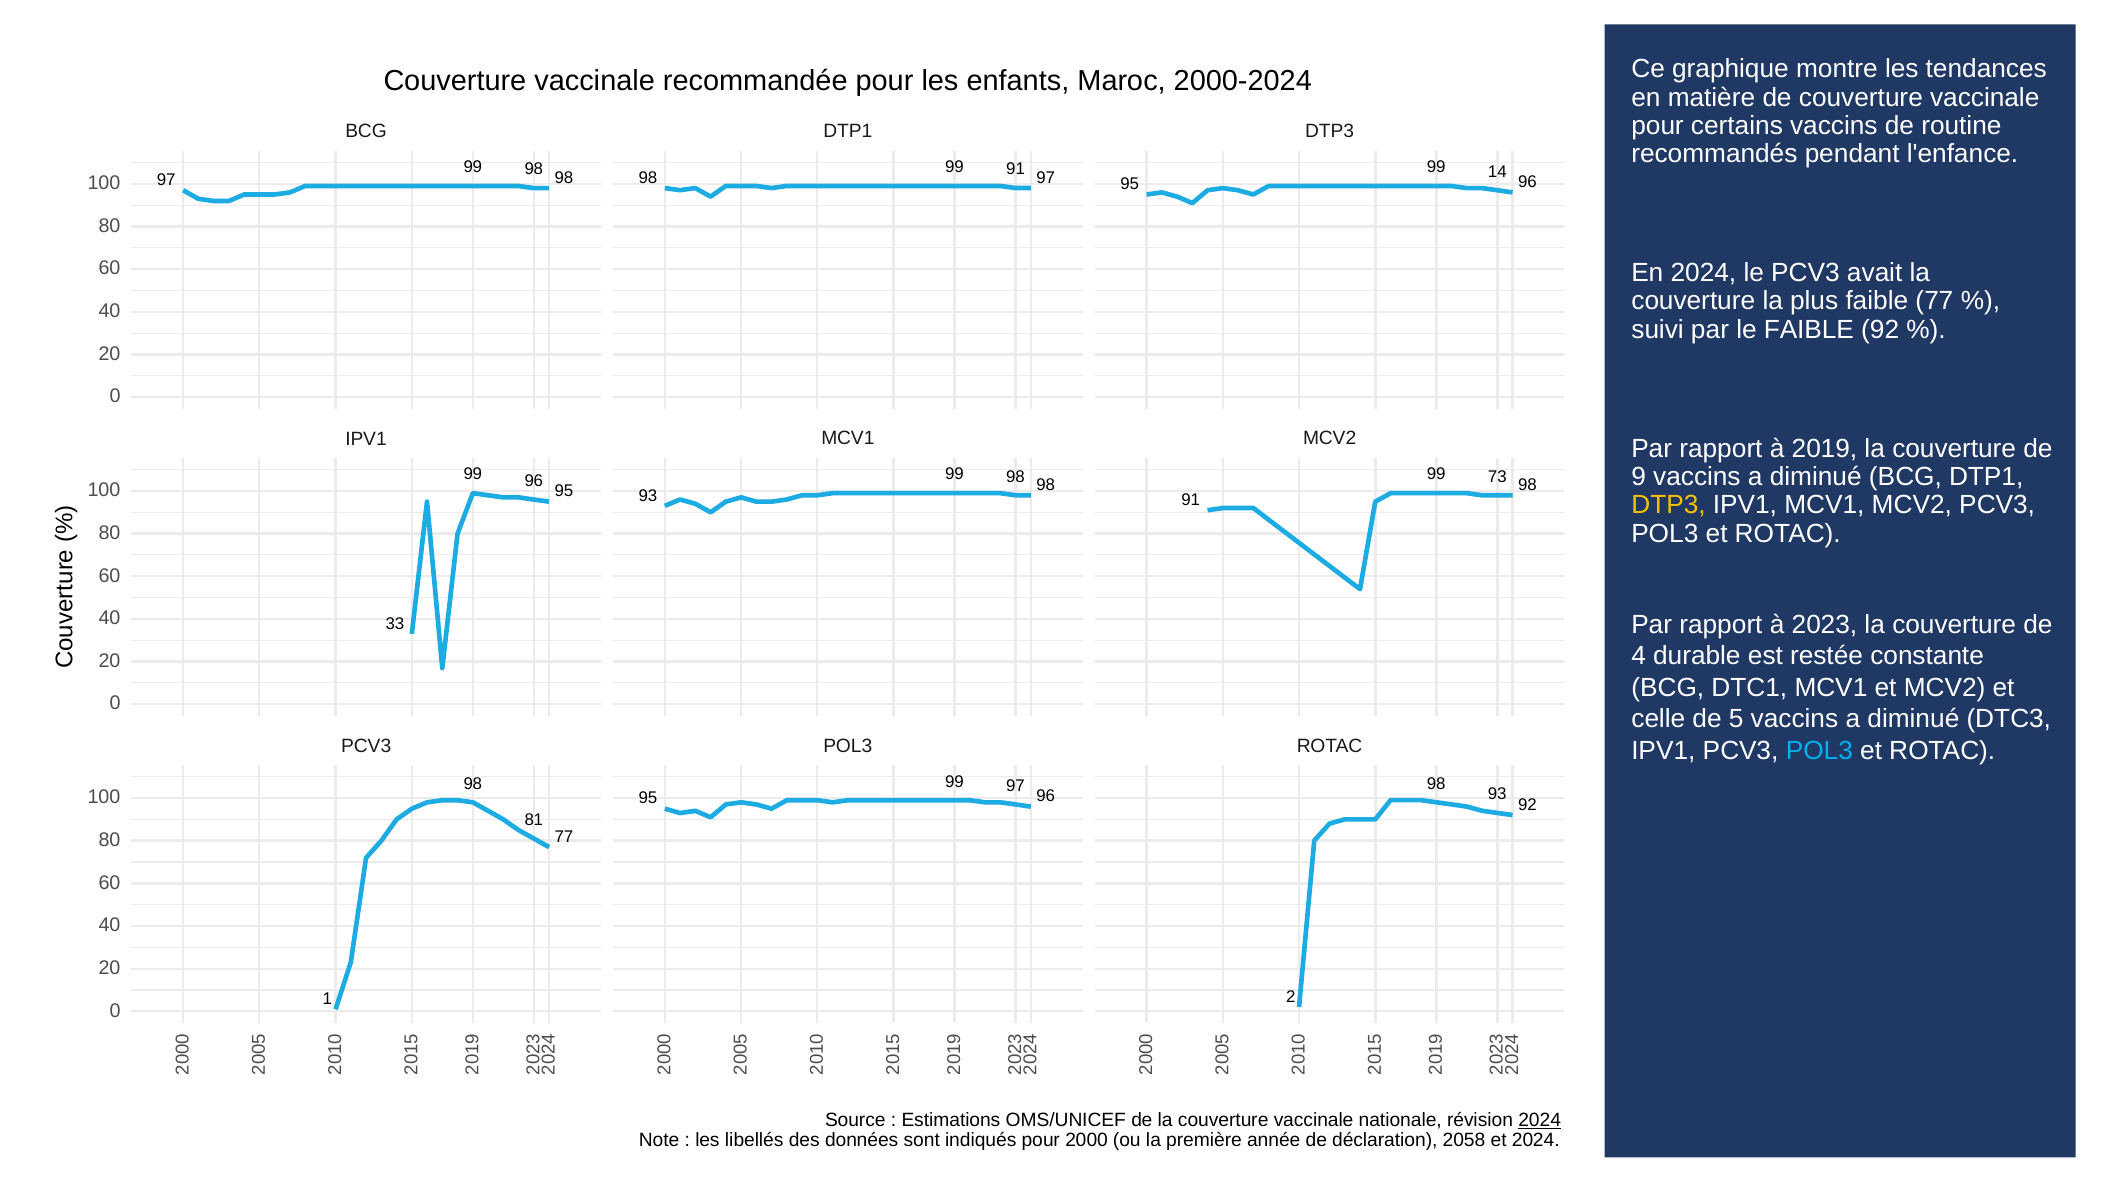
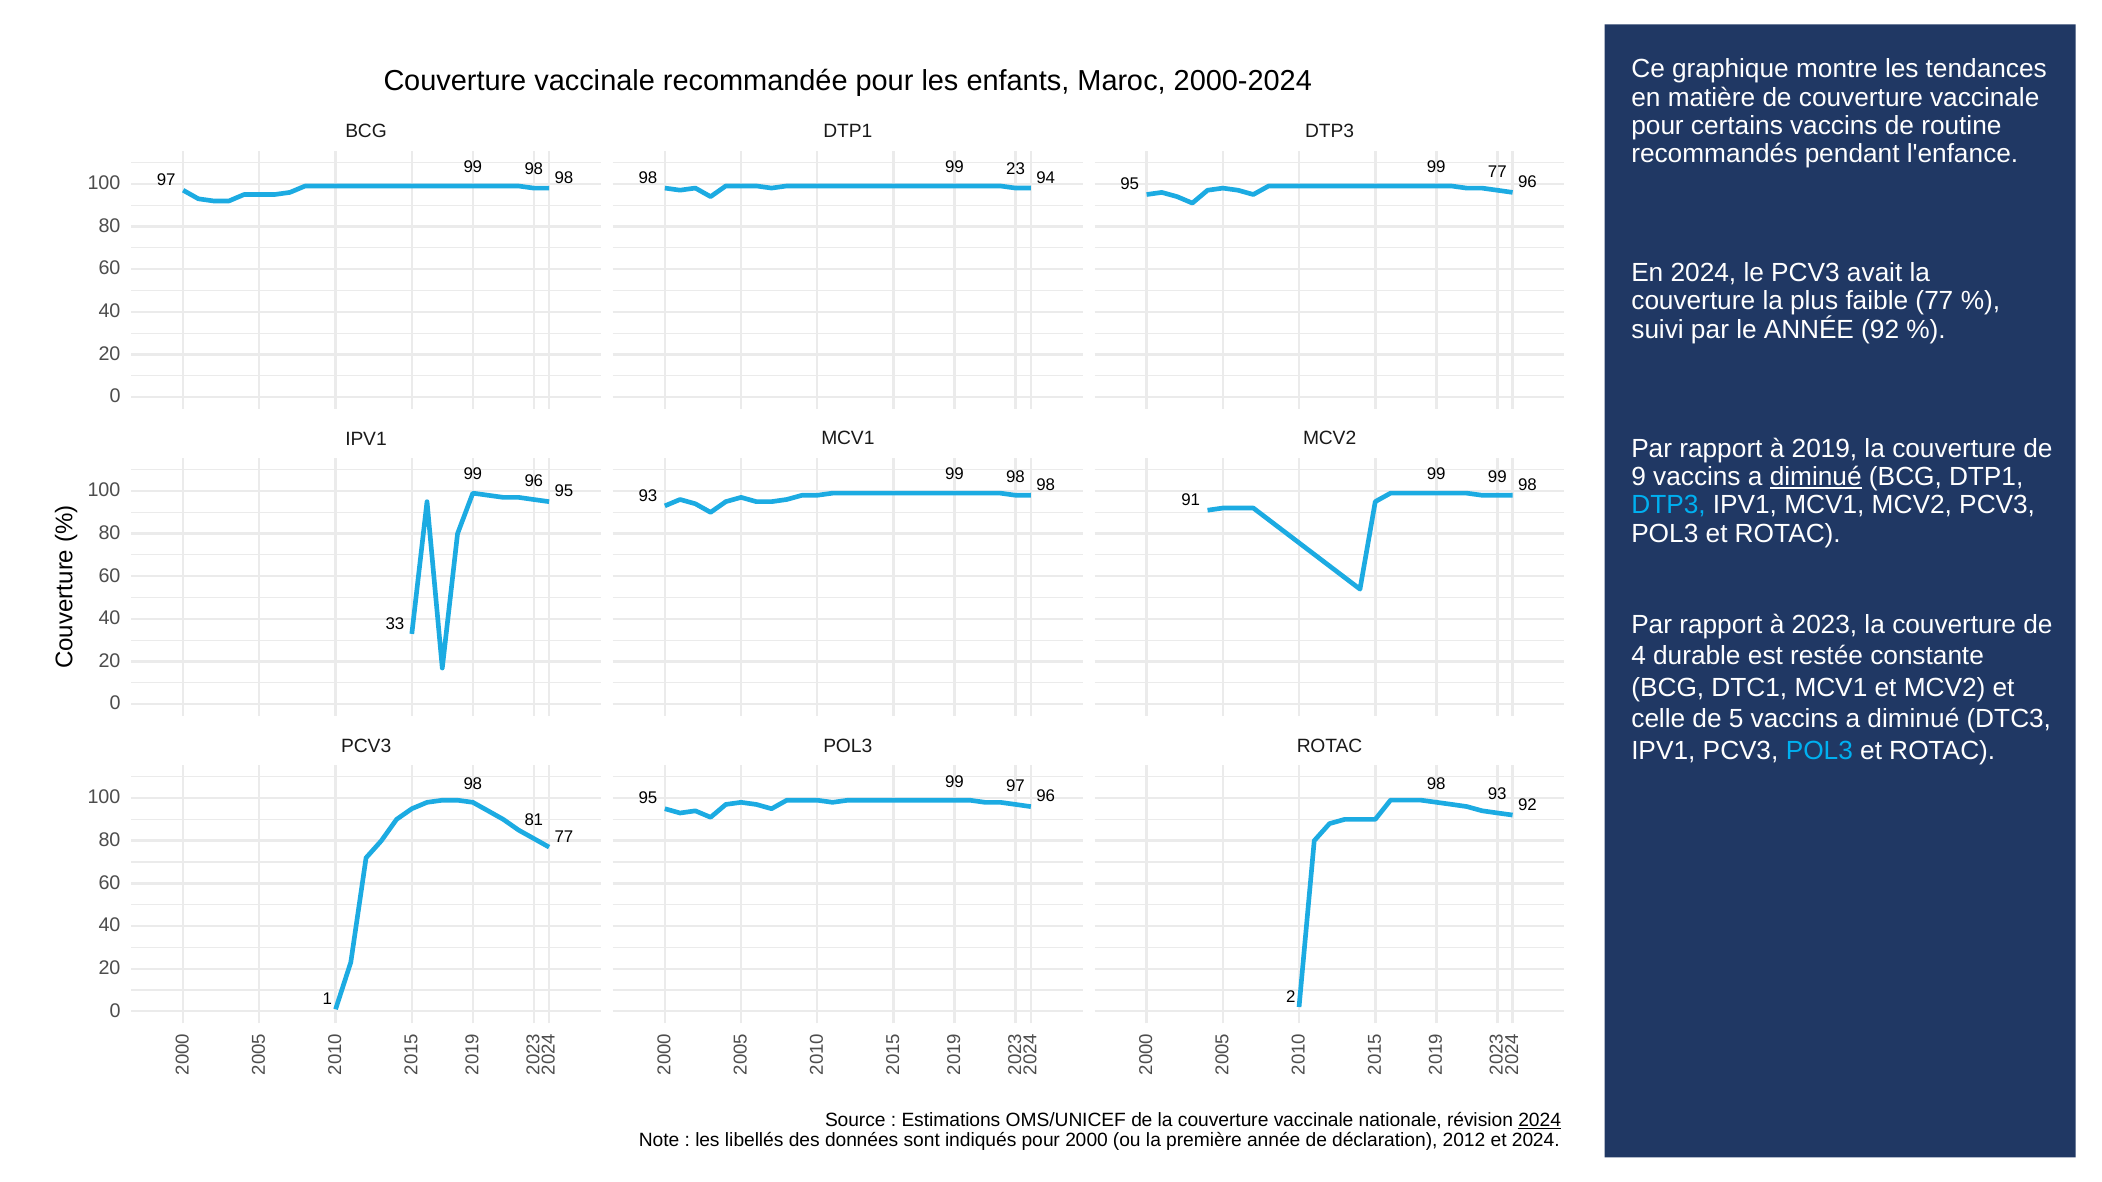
99 91: 91 -> 23 (1016, 169)
99 14: 14 -> 77 (1497, 172)
98 97: 97 -> 94 (1046, 178)
le FAIBLE: FAIBLE -> ANNÉE (1809, 330)
diminué underline: none -> present (1816, 477)
99 73: 73 -> 99 (1497, 477)
DTP3 colour: yellow -> light blue (1669, 505)
2058: 2058 -> 2012 (1464, 1141)
